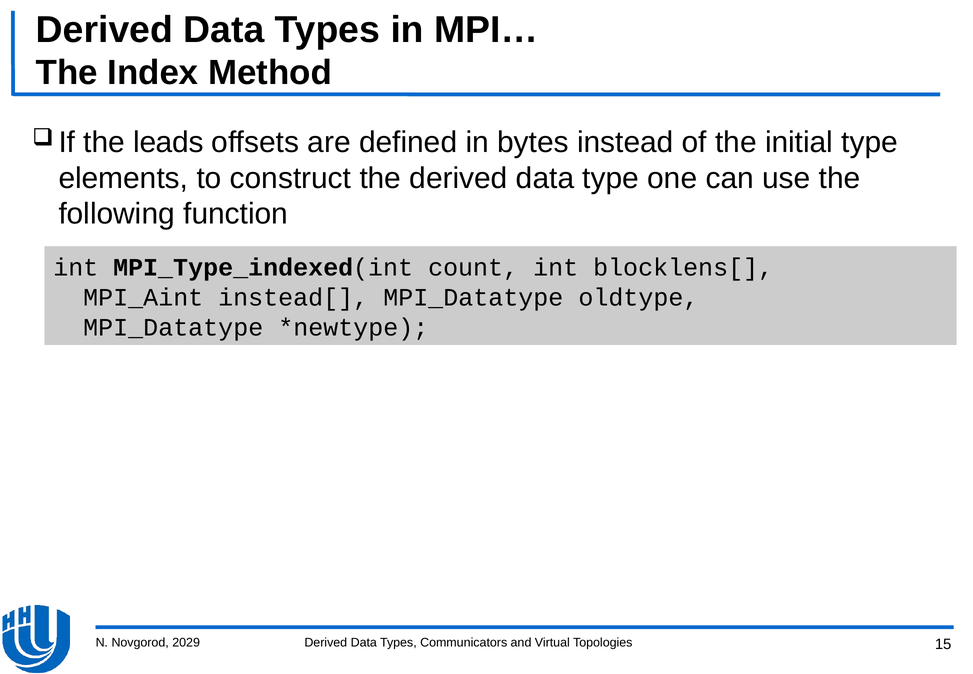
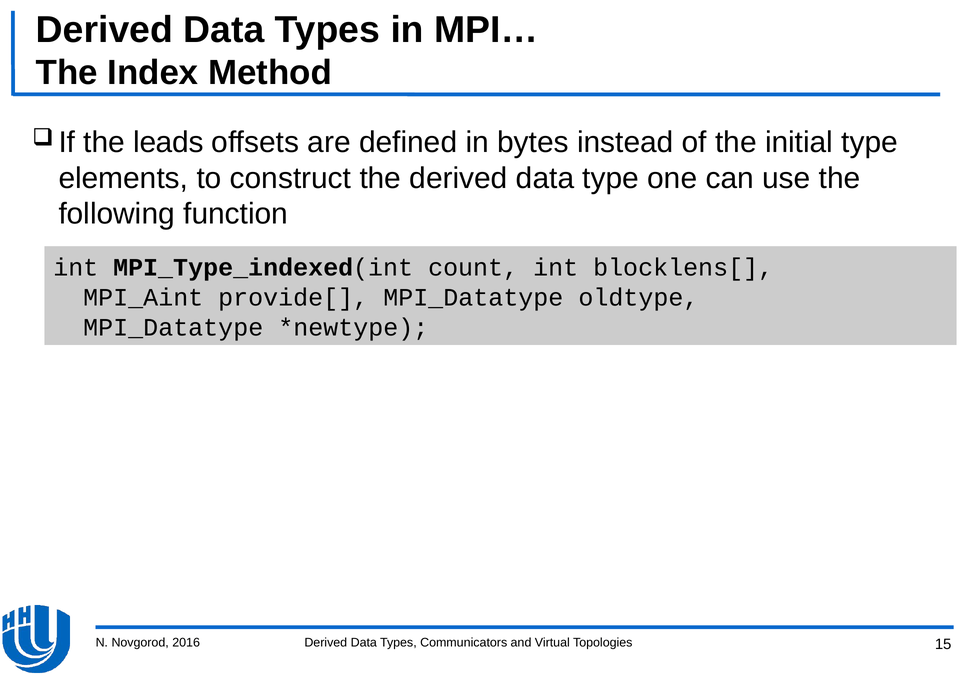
instead[: instead[ -> provide[ (293, 297)
2029: 2029 -> 2016 (186, 642)
